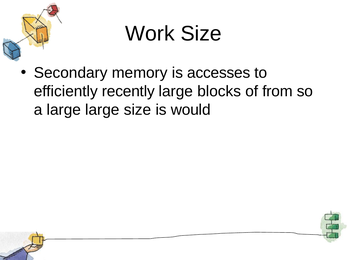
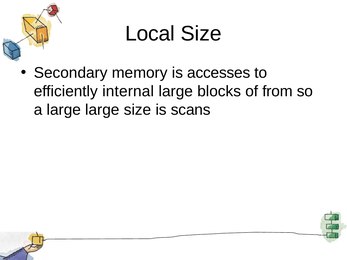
Work: Work -> Local (150, 34)
recently: recently -> internal (128, 91)
would: would -> scans (191, 110)
